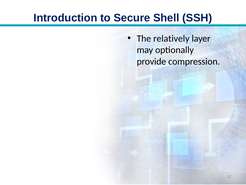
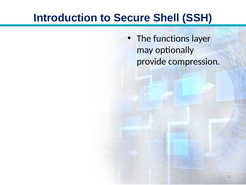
relatively: relatively -> functions (171, 38)
